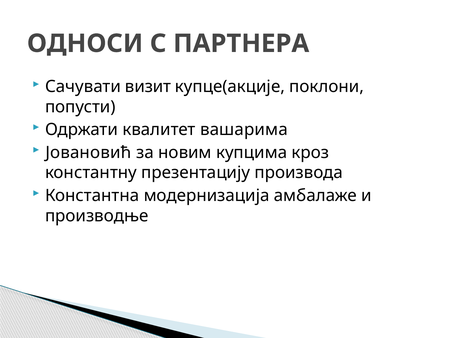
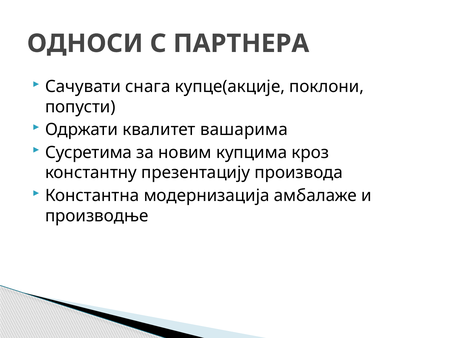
визит: визит -> снага (148, 87)
Јовановић: Јовановић -> Сусретима (89, 153)
